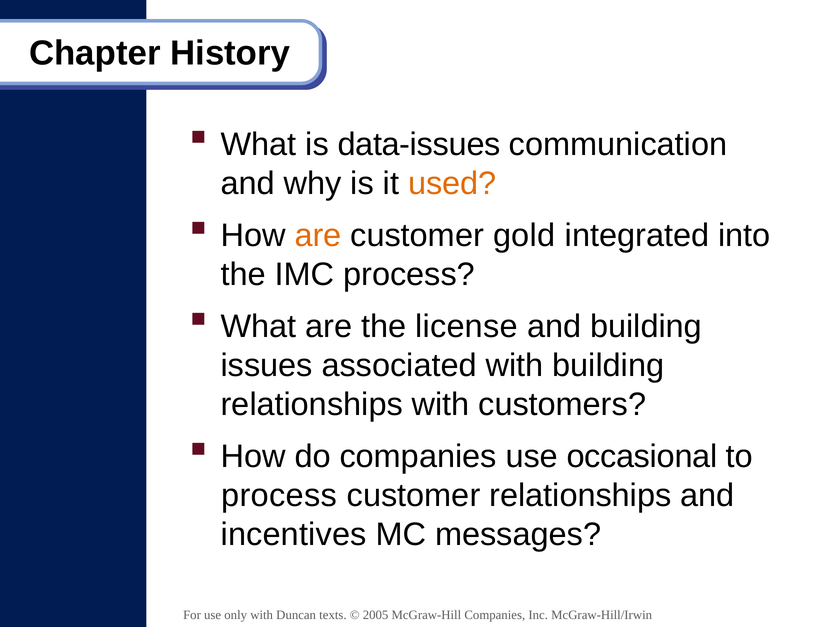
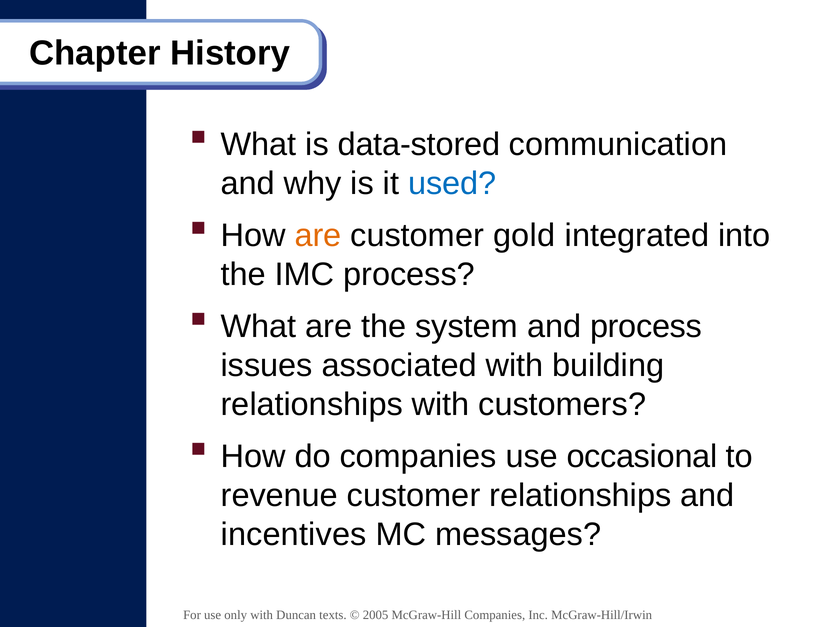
data-issues: data-issues -> data-stored (419, 144)
used colour: orange -> blue (452, 183)
license: license -> system (467, 326)
and building: building -> process (646, 326)
process: process -> revenue (279, 496)
